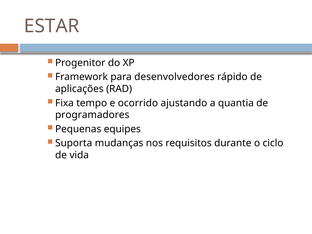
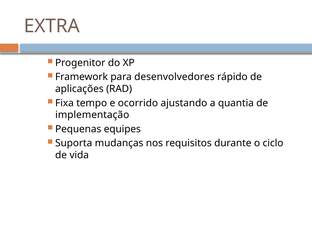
ESTAR: ESTAR -> EXTRA (52, 26)
programadores: programadores -> implementação (92, 115)
